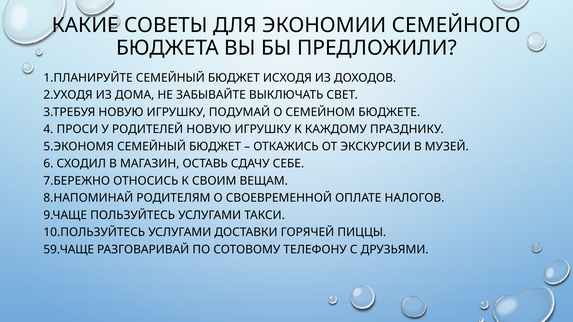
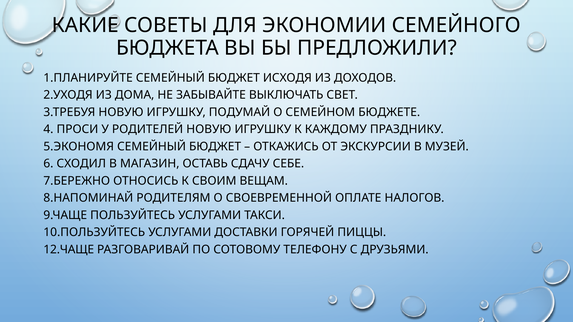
59.ЧАЩЕ: 59.ЧАЩЕ -> 12.ЧАЩЕ (69, 250)
